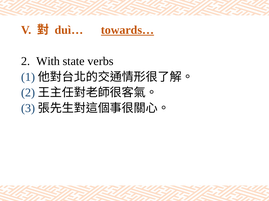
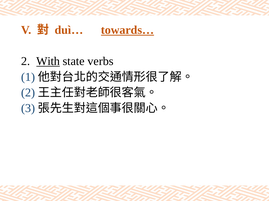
With underline: none -> present (48, 61)
